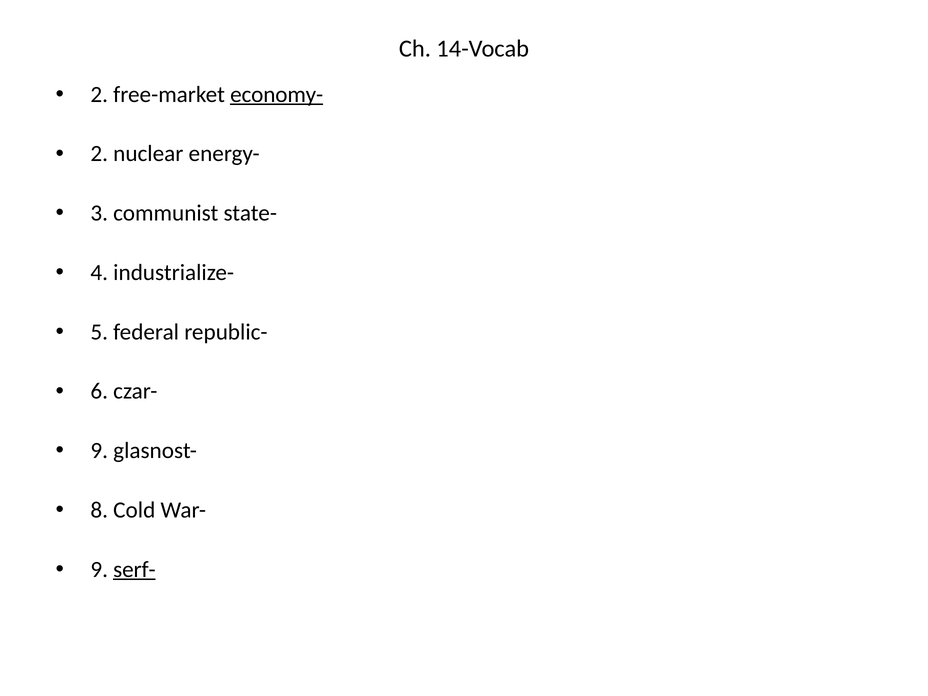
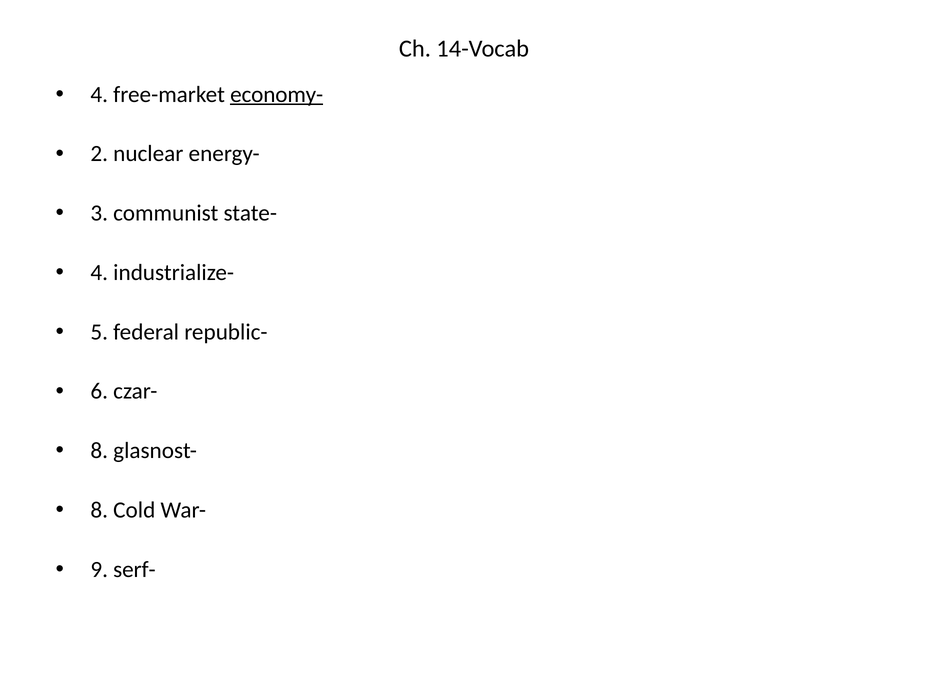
2: 2 -> 4 (99, 94)
9: 9 -> 8 (99, 451)
serf- underline: present -> none (134, 569)
